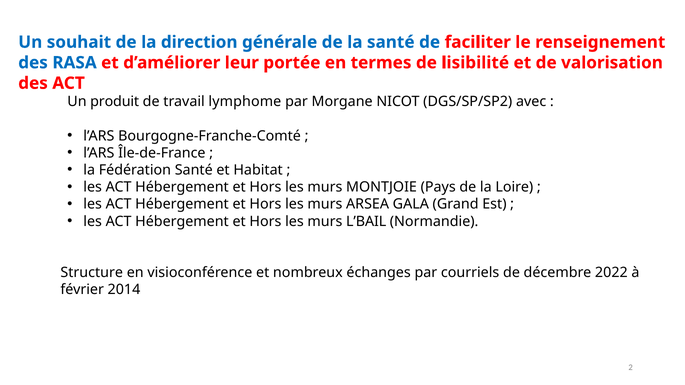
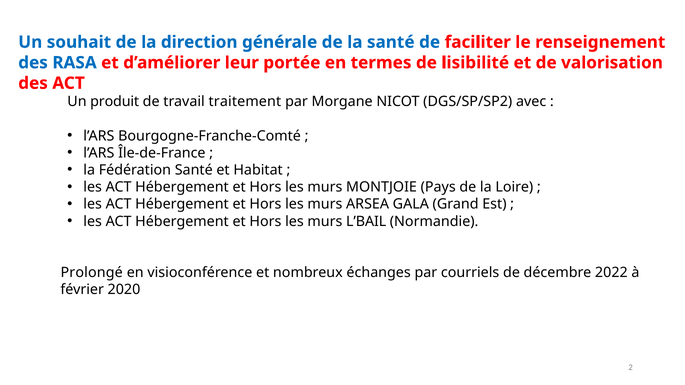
lymphome: lymphome -> traitement (245, 102)
Structure: Structure -> Prolongé (92, 273)
2014: 2014 -> 2020 (124, 290)
